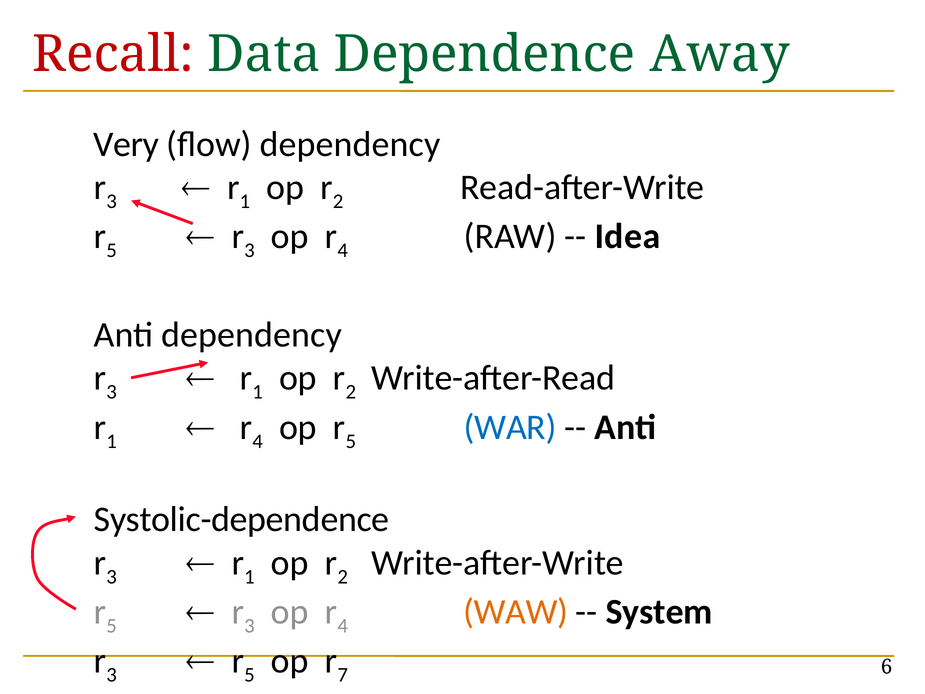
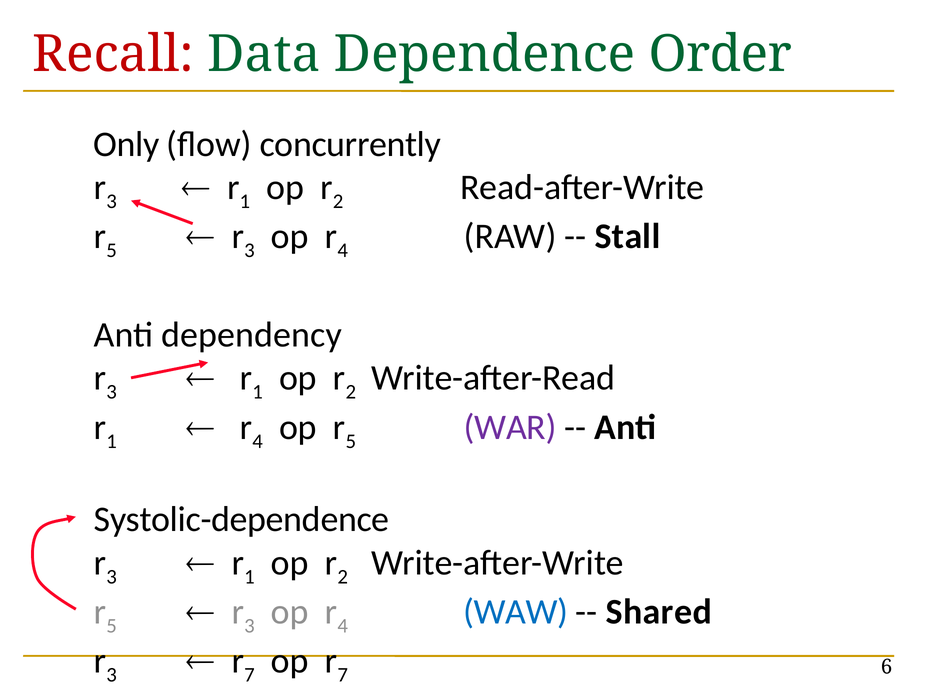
Away: Away -> Order (720, 54)
Very: Very -> Only (126, 144)
flow dependency: dependency -> concurrently (350, 144)
Idea: Idea -> Stall (627, 236)
WAR colour: blue -> purple (510, 427)
WAW colour: orange -> blue (516, 612)
System: System -> Shared (659, 612)
5: 5 -> 7 (249, 675)
